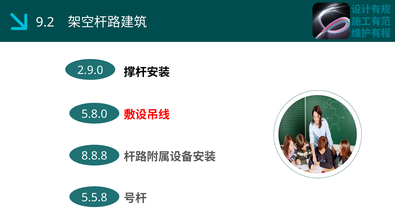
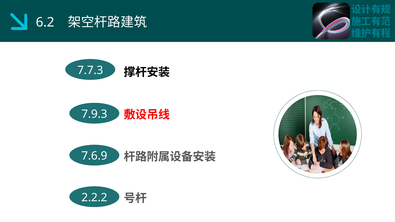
9.2: 9.2 -> 6.2 (45, 22)
2.9.0: 2.9.0 -> 7.7.3 (90, 70)
5.8.0: 5.8.0 -> 7.9.3 (94, 114)
8.8.8: 8.8.8 -> 7.6.9 (94, 156)
5.5.8: 5.5.8 -> 2.2.2 (94, 198)
